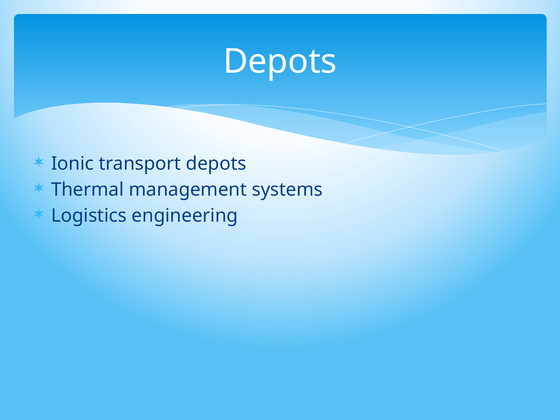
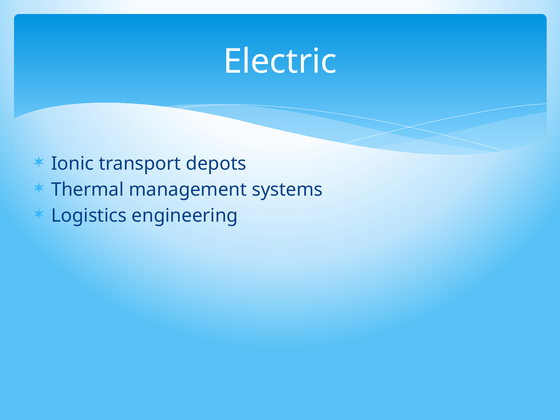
Depots: Depots -> Electric (280, 61)
